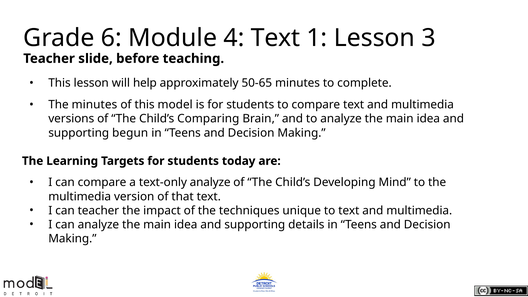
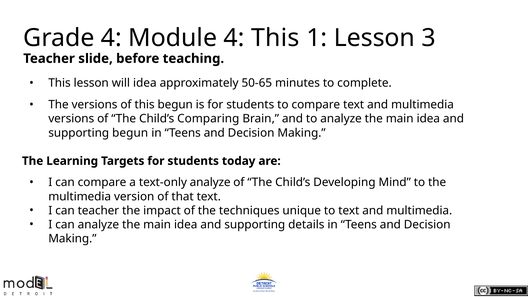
Grade 6: 6 -> 4 (111, 38)
4 Text: Text -> This (275, 38)
will help: help -> idea (145, 83)
The minutes: minutes -> versions (95, 105)
this model: model -> begun (175, 105)
